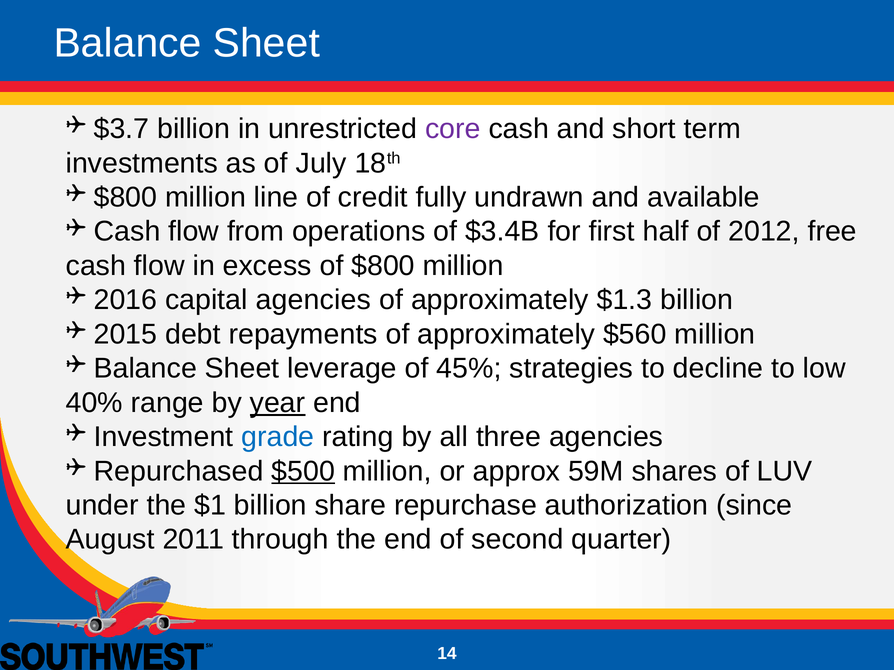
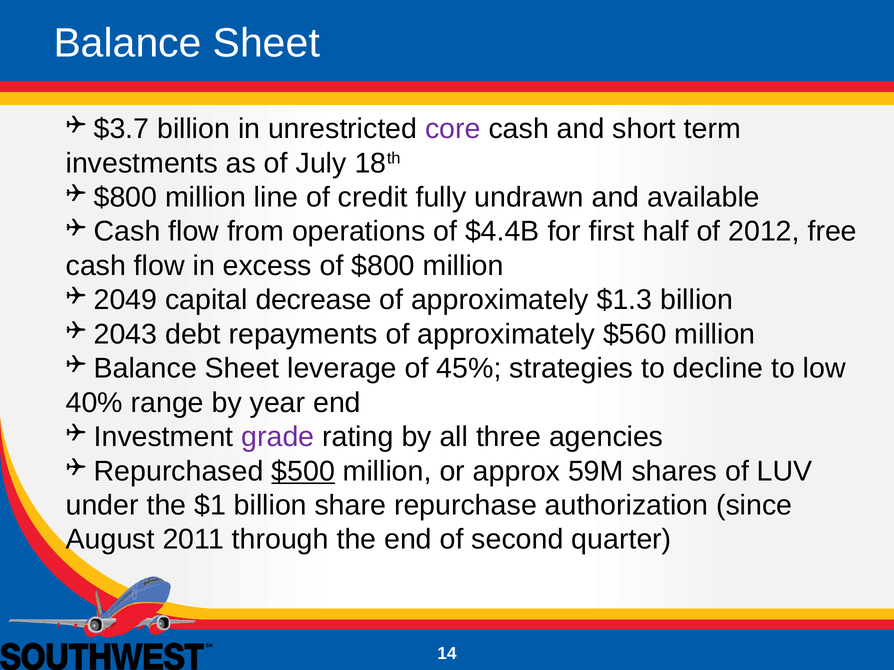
$3.4B: $3.4B -> $4.4B (502, 232)
2016: 2016 -> 2049 (125, 300)
capital agencies: agencies -> decrease (314, 300)
2015: 2015 -> 2043 (125, 334)
year underline: present -> none (278, 403)
grade colour: blue -> purple (278, 437)
